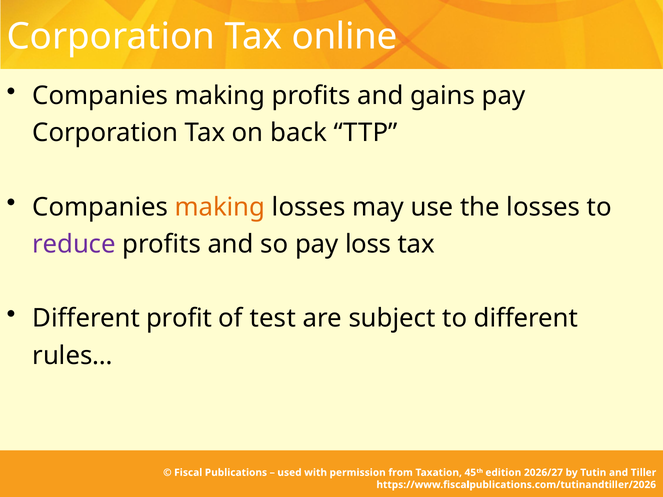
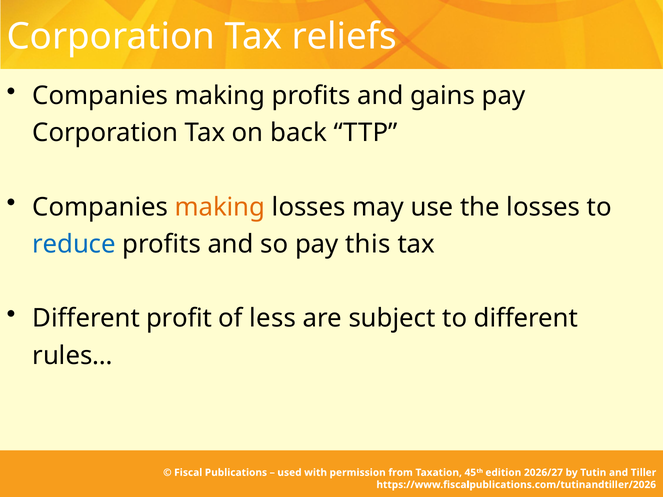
online: online -> reliefs (344, 37)
reduce colour: purple -> blue (74, 244)
loss: loss -> this (368, 244)
test: test -> less (273, 319)
